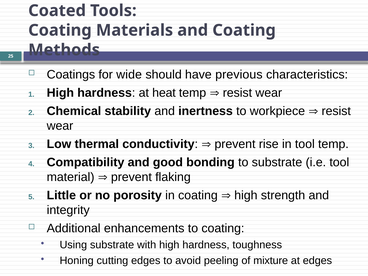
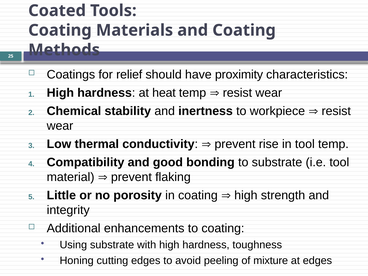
wide: wide -> relief (129, 74)
previous: previous -> proximity (239, 74)
